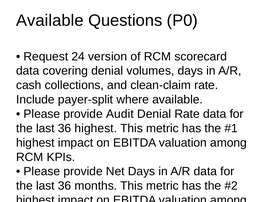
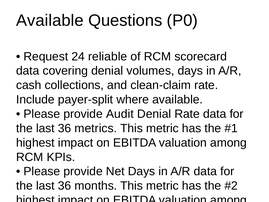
version: version -> reliable (108, 56)
36 highest: highest -> metrics (96, 128)
